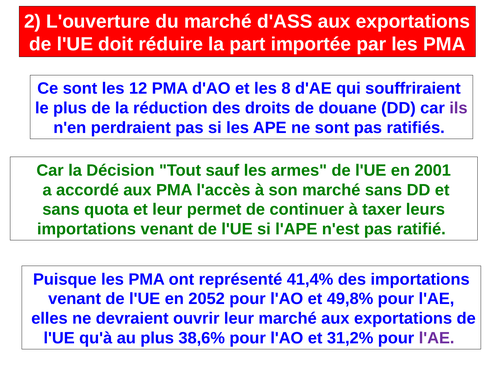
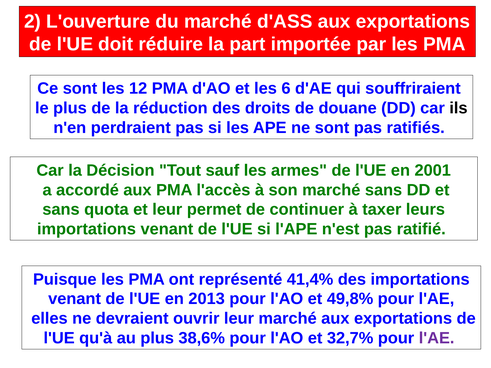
8: 8 -> 6 (286, 89)
ils colour: purple -> black (458, 108)
2052: 2052 -> 2013 (207, 299)
31,2%: 31,2% -> 32,7% (350, 338)
